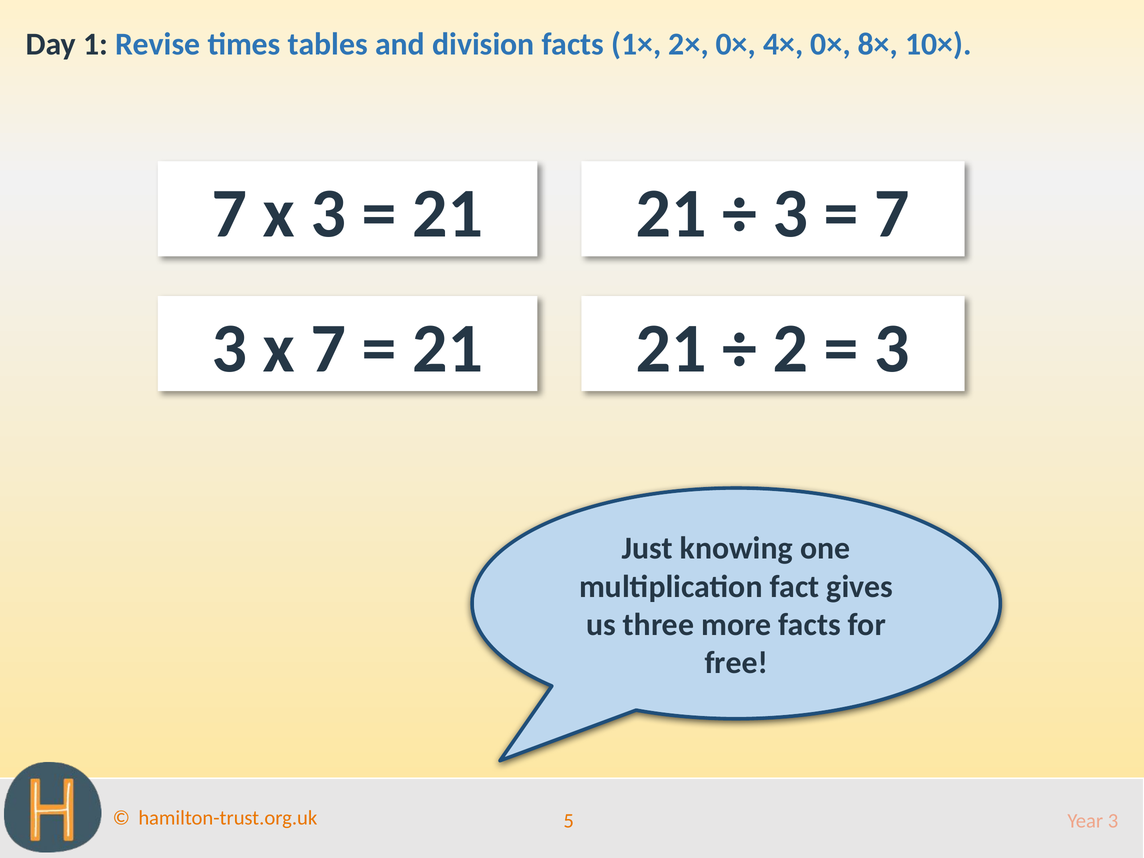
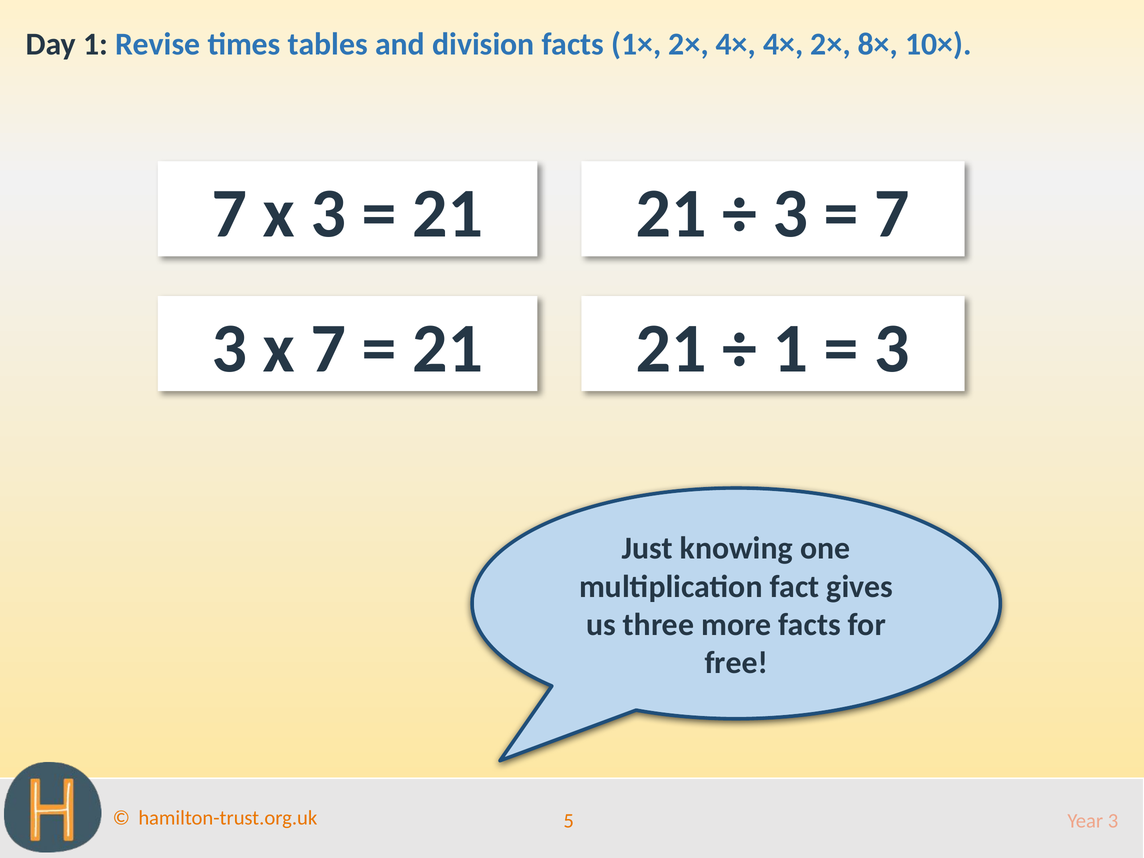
2× 0×: 0× -> 4× (736, 44)
4× 0×: 0× -> 2× (831, 44)
2: 2 -> 1 (790, 349)
